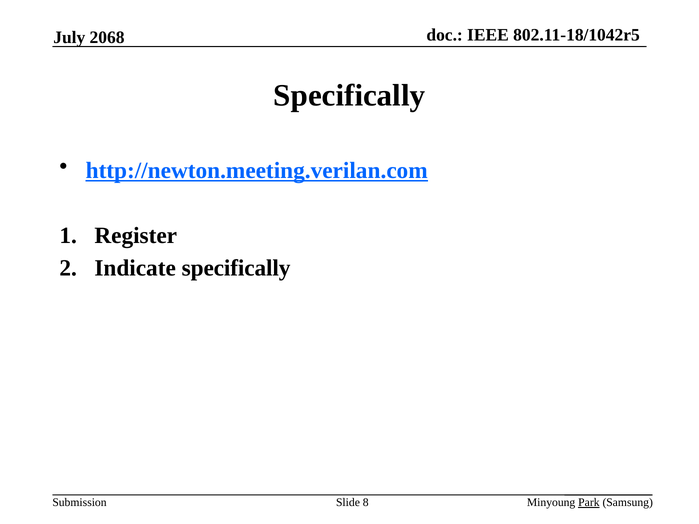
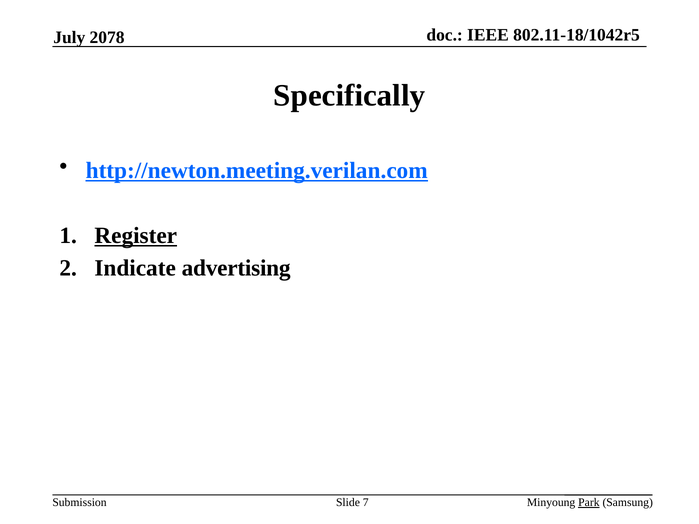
2068: 2068 -> 2078 (107, 37)
Register underline: none -> present (136, 236)
Indicate specifically: specifically -> advertising (236, 268)
8: 8 -> 7 (366, 503)
